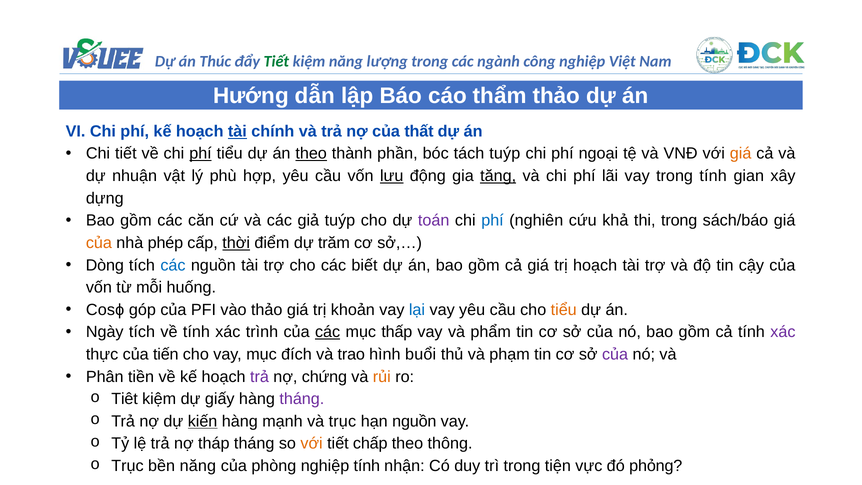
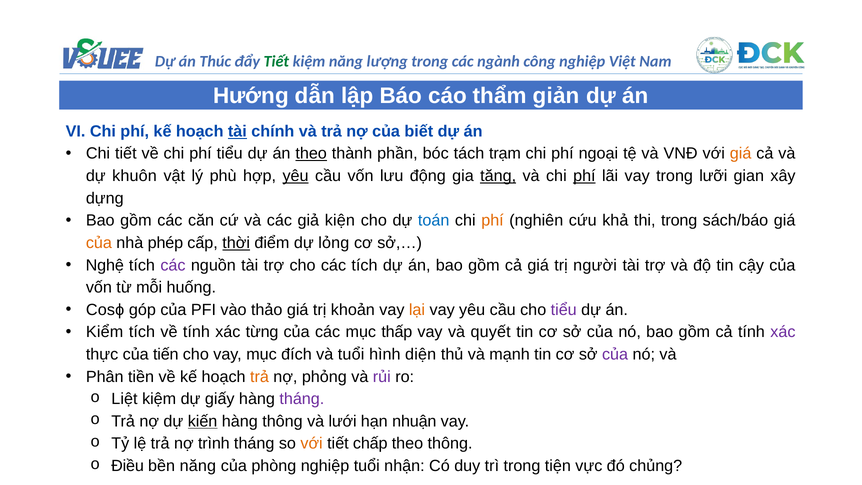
thẩm thảo: thảo -> giản (556, 96)
thất: thất -> biết (419, 131)
phí underline: present -> none (200, 154)
tách tuýp: tuýp -> trạm (505, 154)
nhuận: nhuận -> khuôn (135, 176)
yêu underline: none -> present (296, 176)
lưu underline: present -> none (392, 176)
phí underline: none -> present (584, 176)
trong tính: tính -> lưỡi (713, 176)
giả tuýp: tuýp -> kiện (340, 221)
toán colour: purple -> blue (434, 221)
phí colour: blue -> orange (492, 221)
trăm: trăm -> lỏng (334, 243)
Dòng: Dòng -> Nghệ (105, 265)
các colour: blue -> purple (173, 265)
các biết: biết -> tích (364, 265)
trị hoạch: hoạch -> người (595, 265)
lại colour: blue -> orange (417, 310)
tiểu colour: orange -> purple (564, 310)
Ngày: Ngày -> Kiểm (105, 332)
trình: trình -> từng (262, 332)
các underline: present -> none (328, 332)
phẩm: phẩm -> quyết (491, 332)
và trao: trao -> tuổi (351, 354)
buổi: buổi -> diện (421, 354)
phạm: phạm -> mạnh (510, 354)
trả colour: purple -> orange (260, 377)
chứng: chứng -> phỏng (324, 377)
rủi colour: orange -> purple (382, 377)
Tiêt: Tiêt -> Liệt (124, 399)
hàng mạnh: mạnh -> thông (282, 421)
và trục: trục -> lưới (343, 421)
hạn nguồn: nguồn -> nhuận (414, 421)
tháp: tháp -> trình (214, 443)
Trục: Trục -> Điều (128, 466)
nghiệp tính: tính -> tuổi (367, 466)
phỏng: phỏng -> chủng (656, 466)
